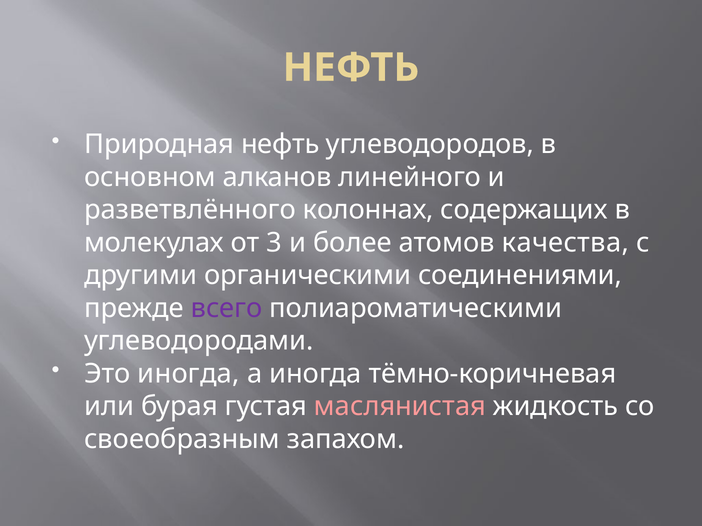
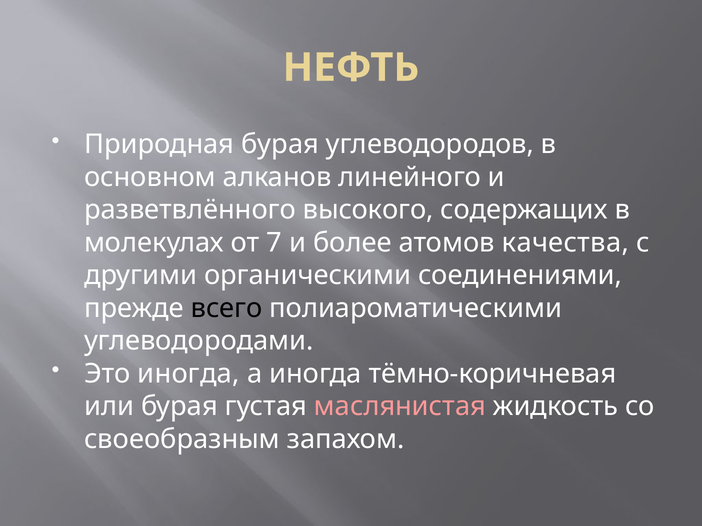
Природная нефть: нефть -> бурая (280, 145)
колоннах: колоннах -> высокого (368, 210)
3: 3 -> 7 (274, 243)
всего colour: purple -> black (227, 308)
